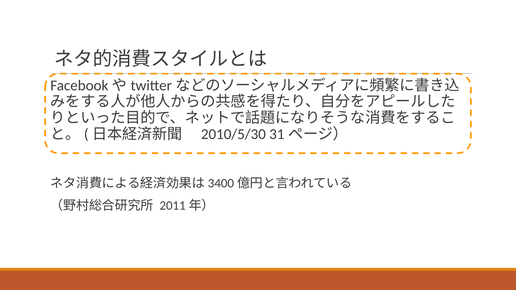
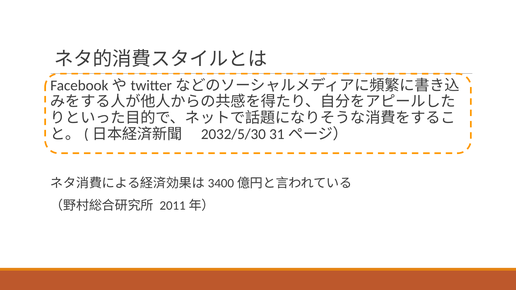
2010/5/30: 2010/5/30 -> 2032/5/30 (233, 134)
